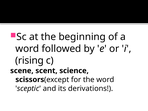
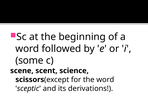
rising: rising -> some (29, 61)
